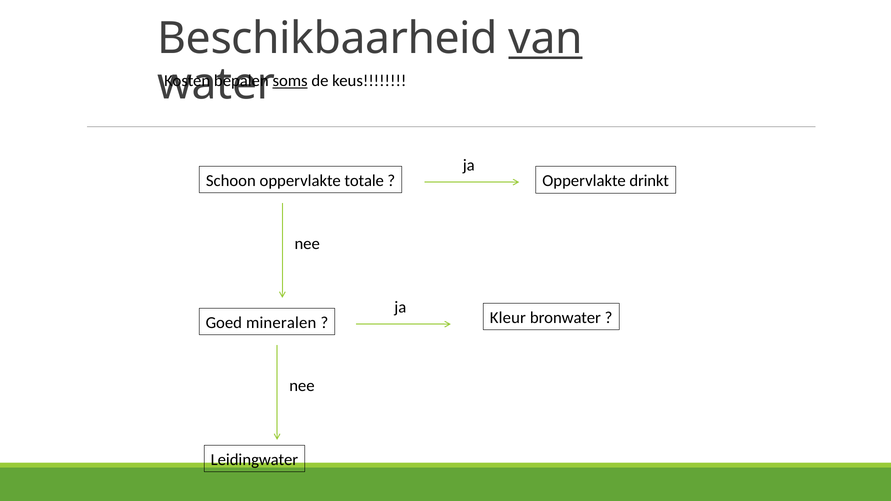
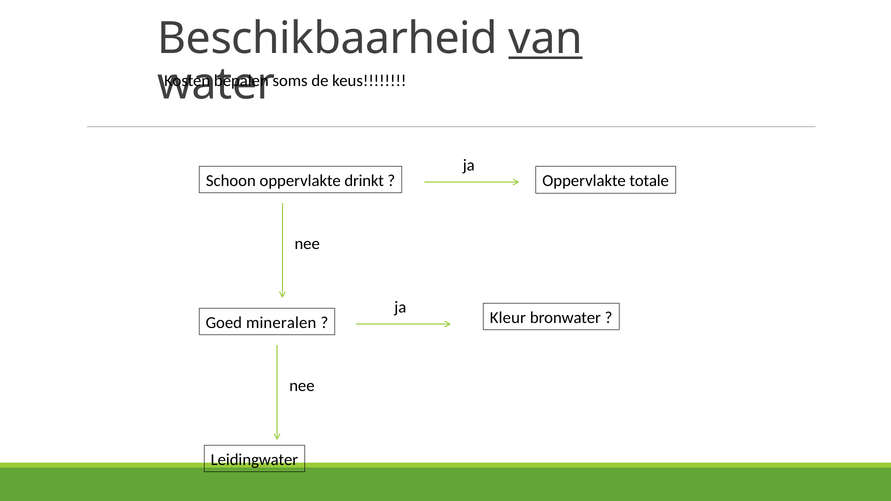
soms underline: present -> none (290, 81)
totale: totale -> drinkt (364, 181)
drinkt: drinkt -> totale (649, 181)
